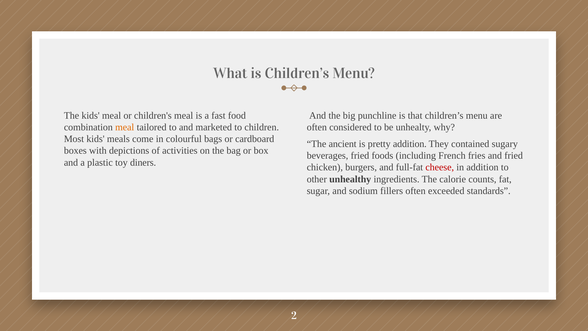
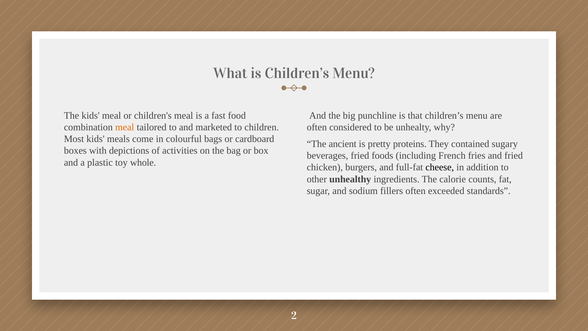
pretty addition: addition -> proteins (410, 144)
diners: diners -> whole (143, 162)
cheese colour: red -> black (440, 167)
